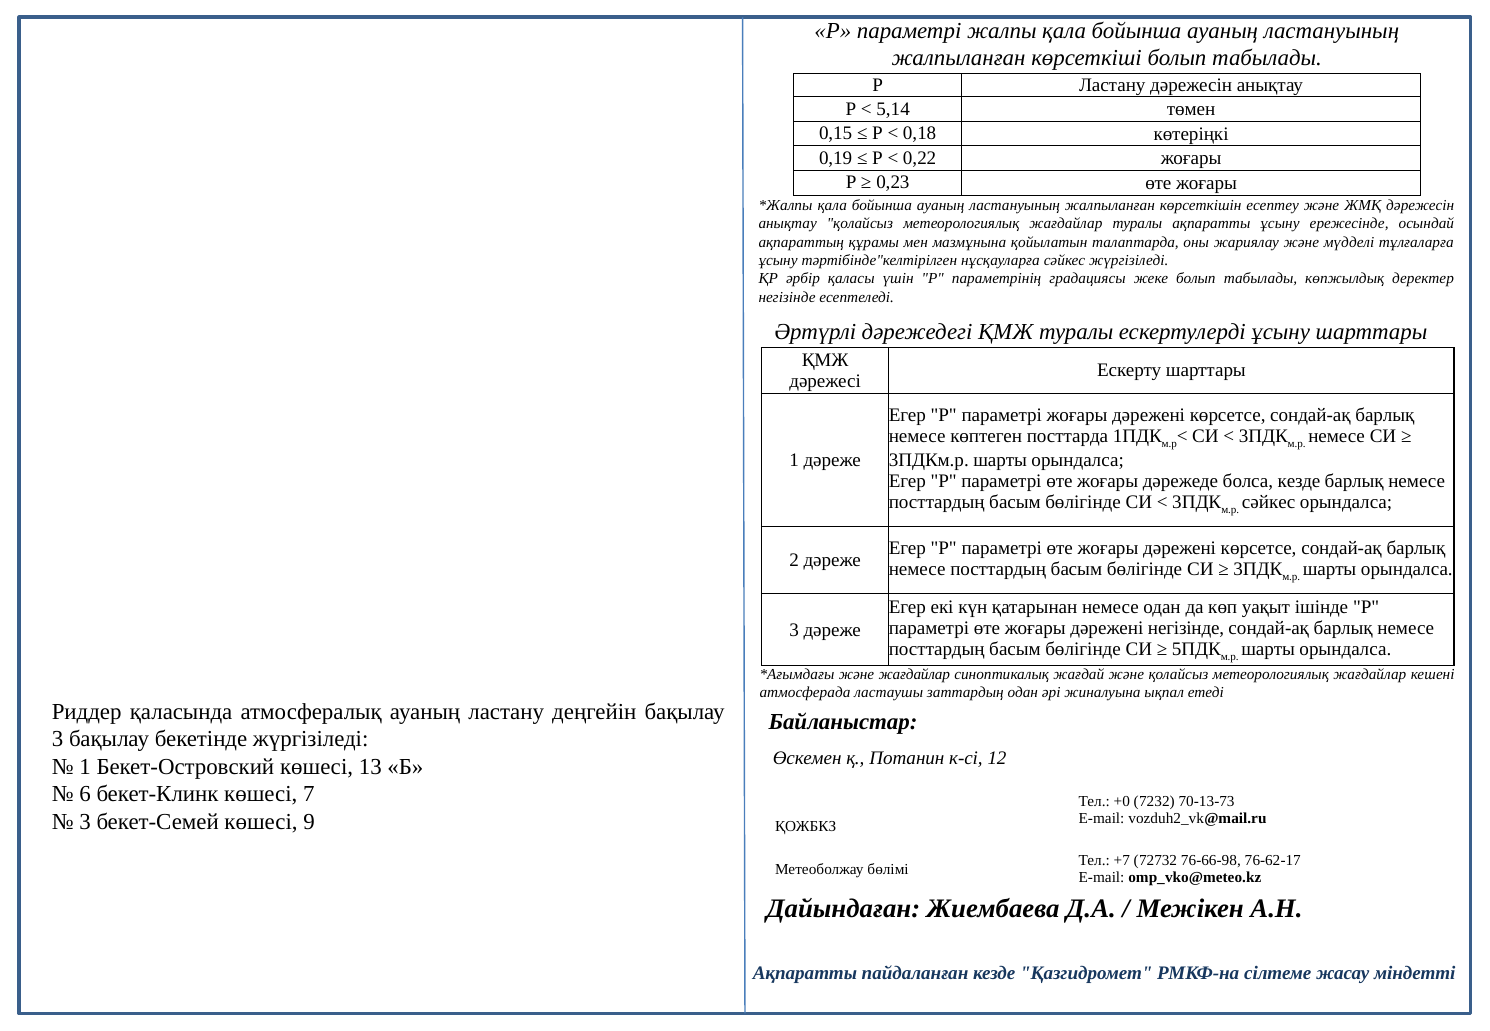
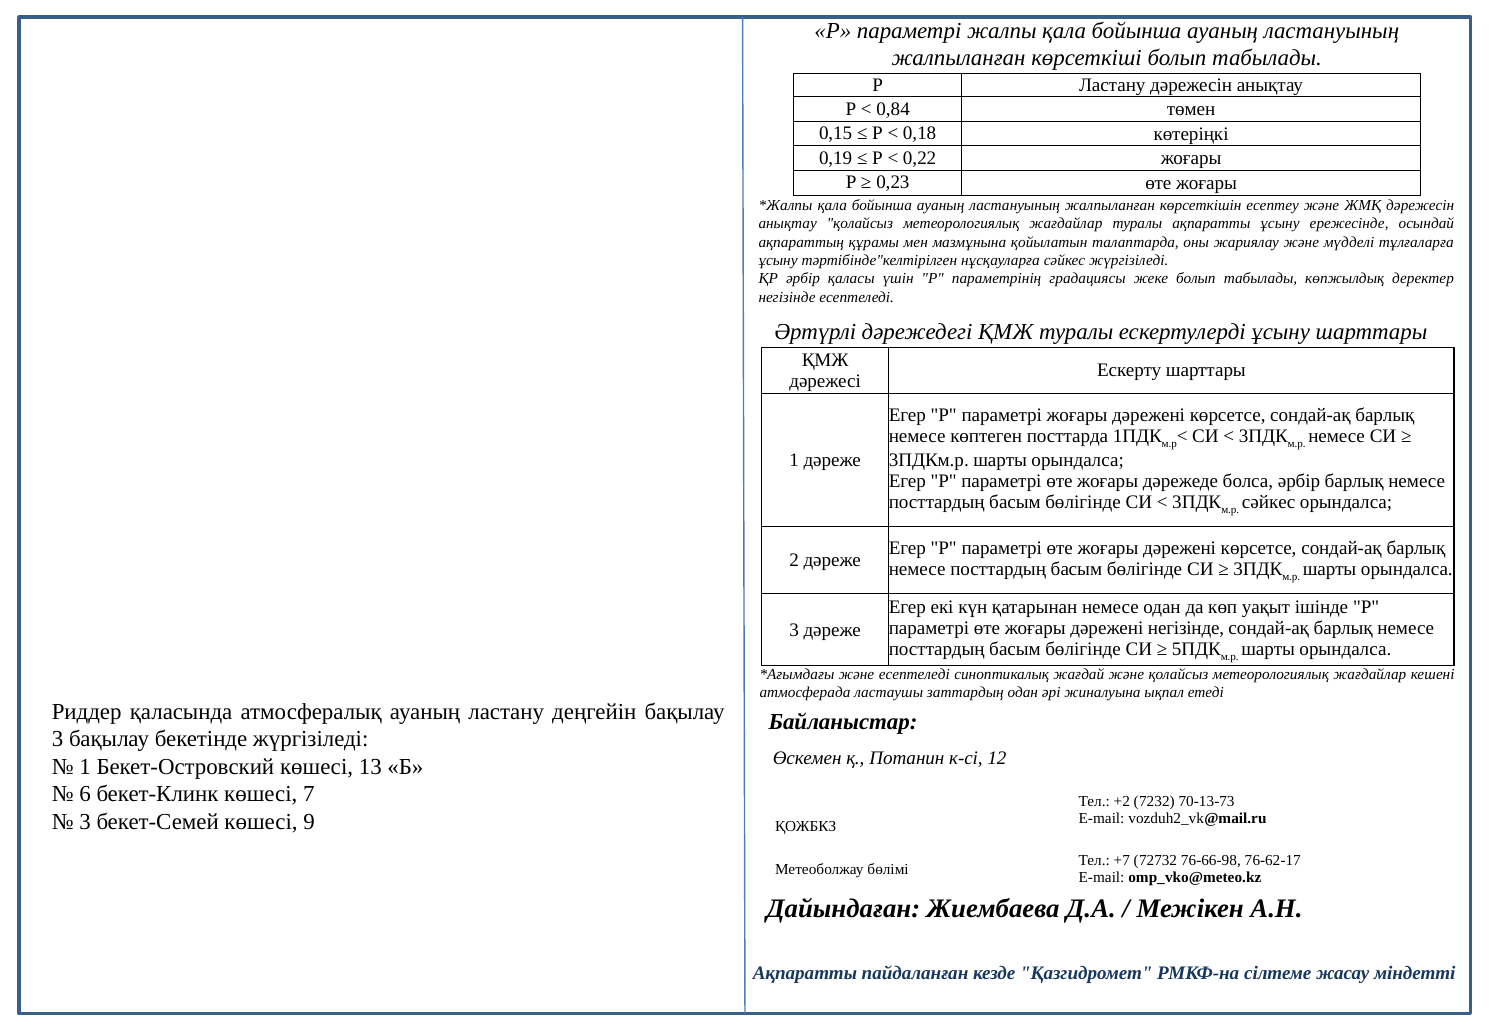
5,14: 5,14 -> 0,84 (893, 109)
болса кезде: кезде -> әрбір (1299, 482)
және жағдайлар: жағдайлар -> есептеледі (914, 675)
+0: +0 -> +2 (1122, 802)
